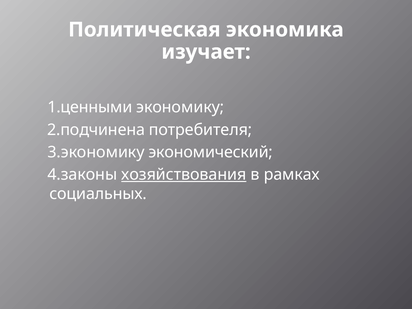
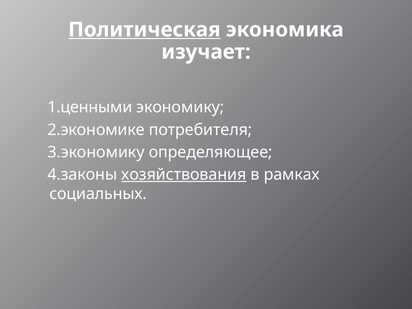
Политическая underline: none -> present (144, 30)
2.подчинена: 2.подчинена -> 2.экономике (96, 130)
экономический: экономический -> определяющее (211, 152)
